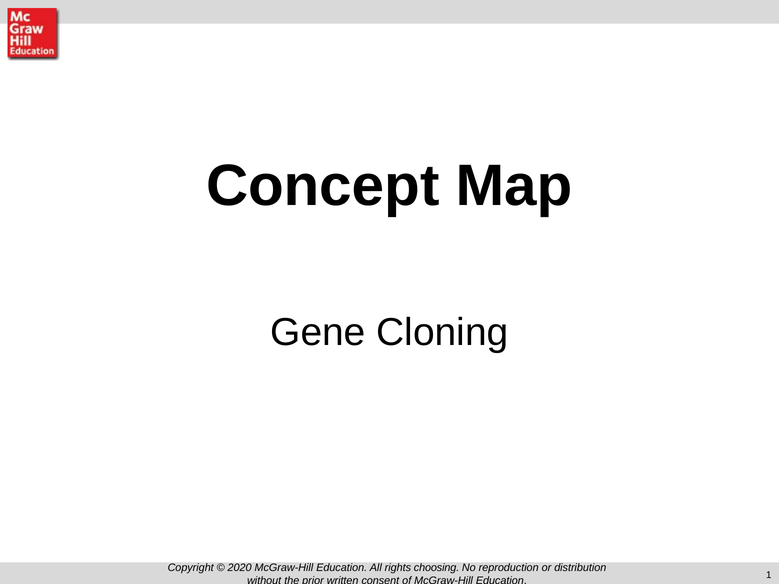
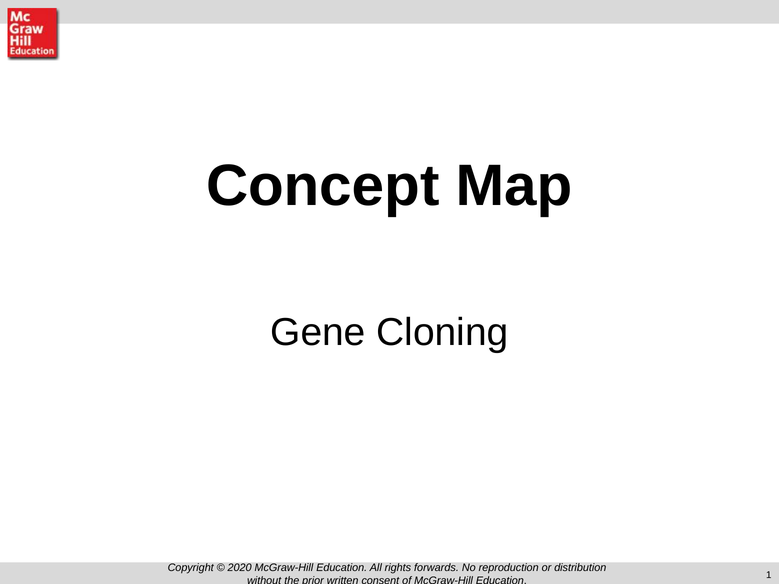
choosing: choosing -> forwards (436, 568)
